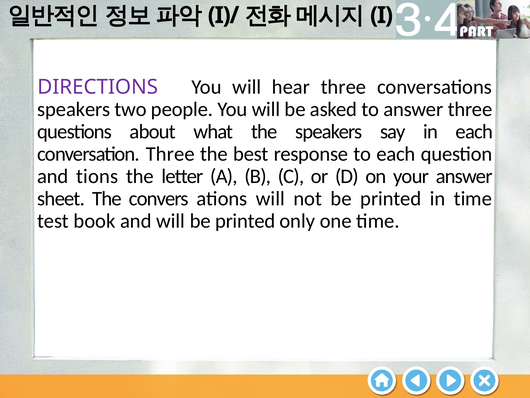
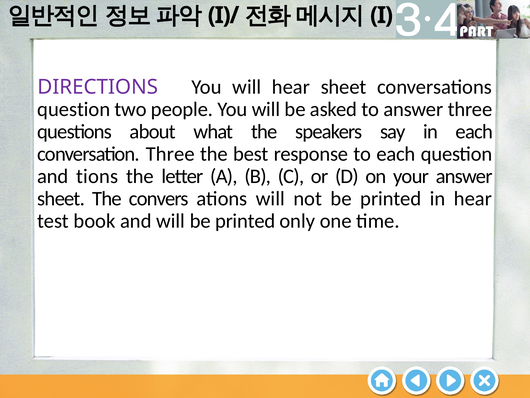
hear three: three -> sheet (344, 87)
speakers: speakers -> question (74, 109)
in time: time -> hear (473, 198)
